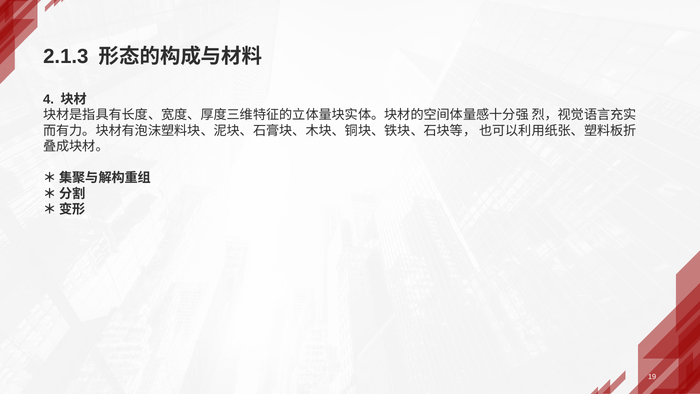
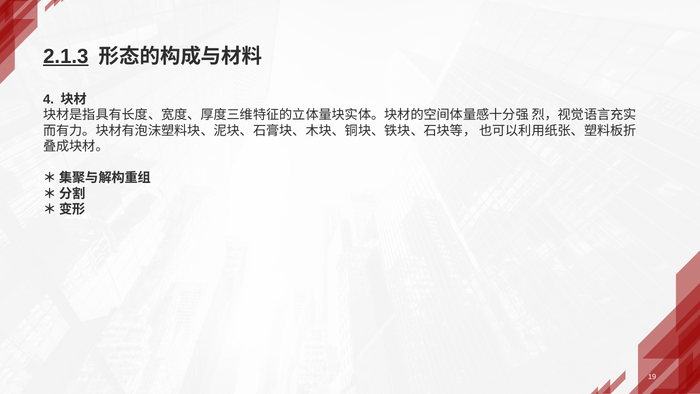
2.1.3 underline: none -> present (66, 56)
